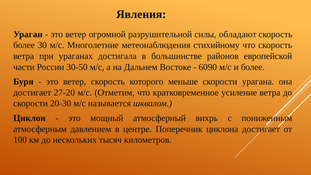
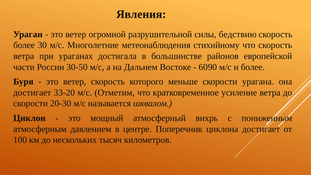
обладают: обладают -> бедствию (238, 34)
27-20: 27-20 -> 33-20 (64, 93)
